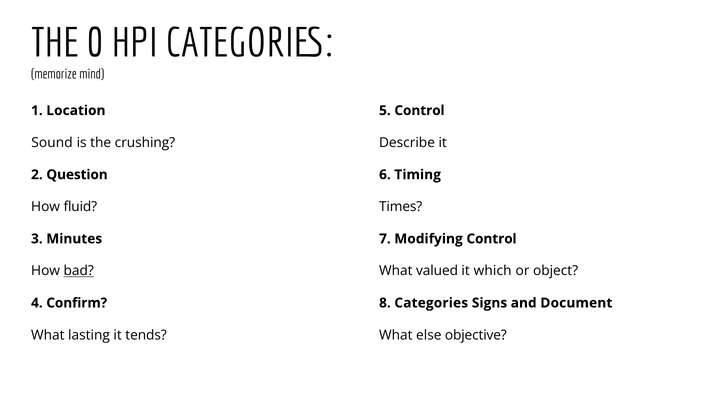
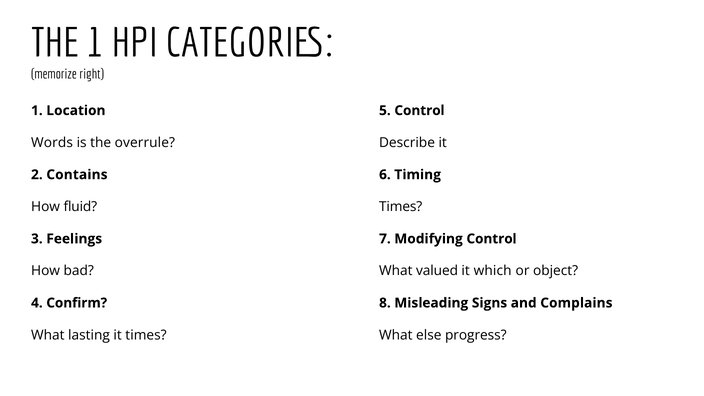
THE 0: 0 -> 1 (95, 43)
mind: mind -> right (92, 74)
Sound: Sound -> Words (52, 143)
crushing: crushing -> overrule (145, 143)
Question: Question -> Contains (77, 175)
Minutes: Minutes -> Feelings (74, 239)
bad underline: present -> none (79, 271)
8 Categories: Categories -> Misleading (431, 303)
Document: Document -> Complains (576, 303)
it tends: tends -> times (146, 335)
objective: objective -> progress (476, 335)
